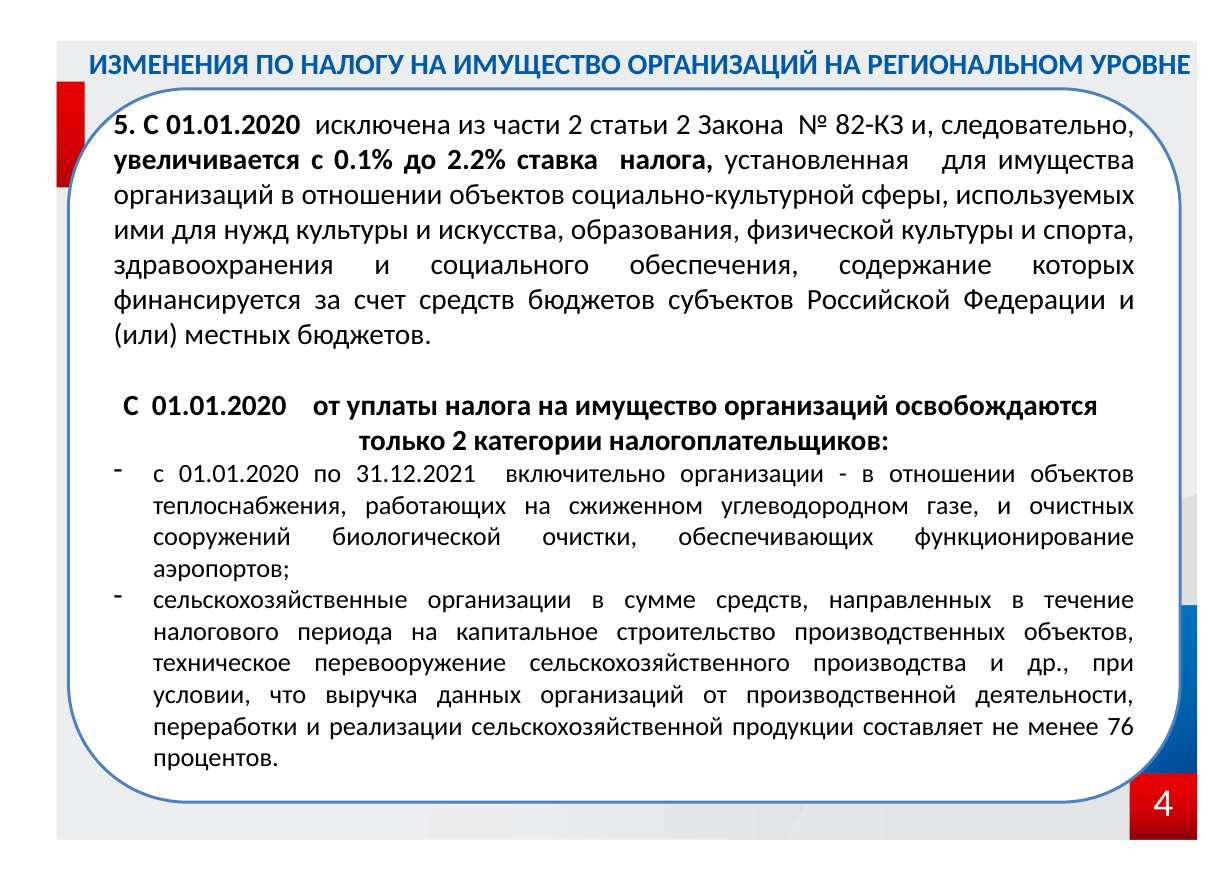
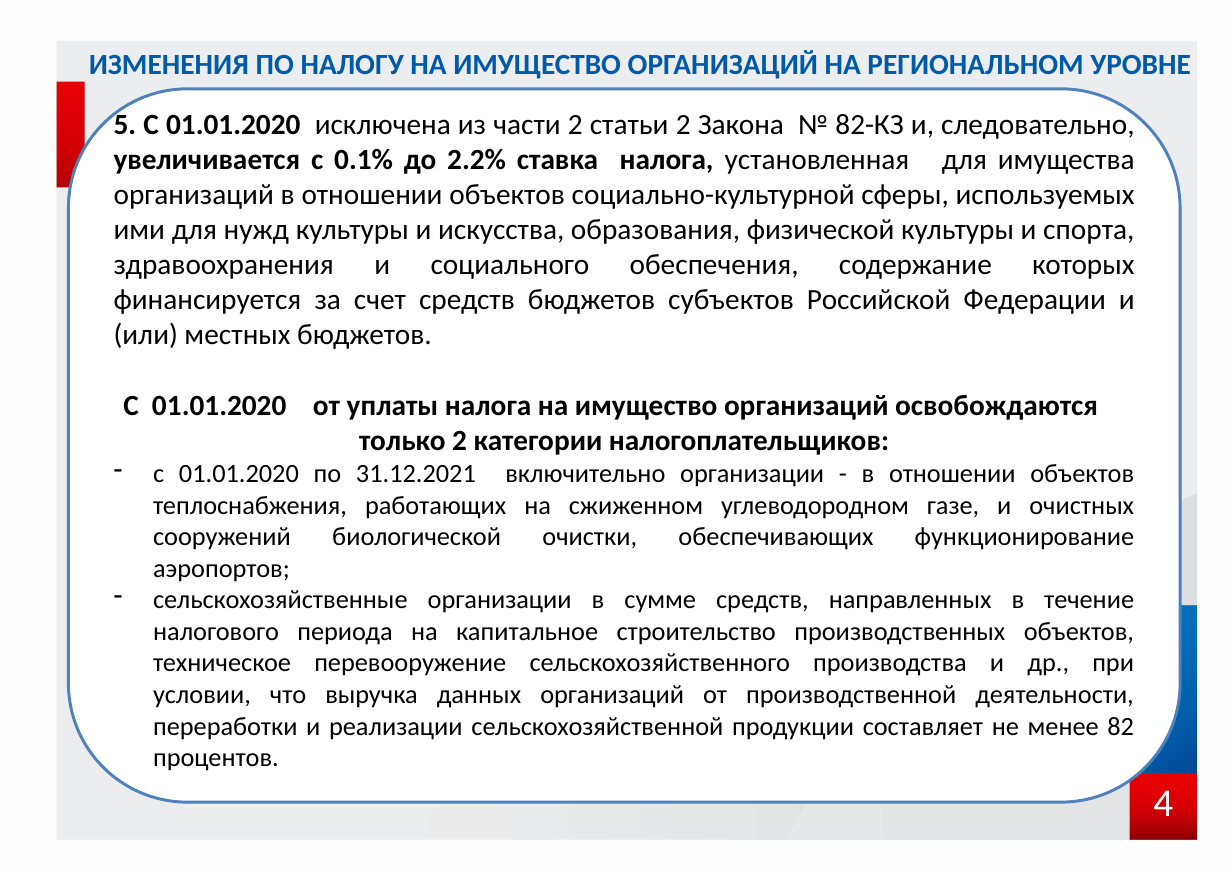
76: 76 -> 82 (1121, 727)
